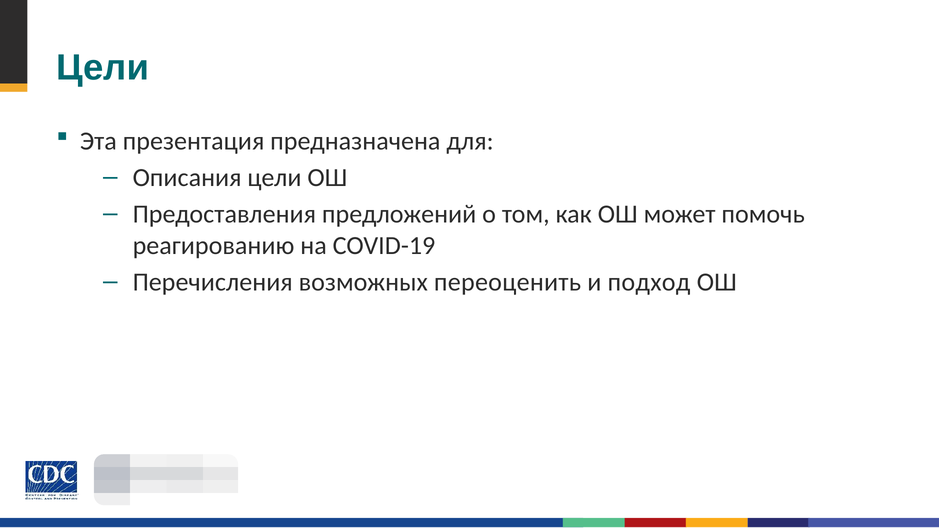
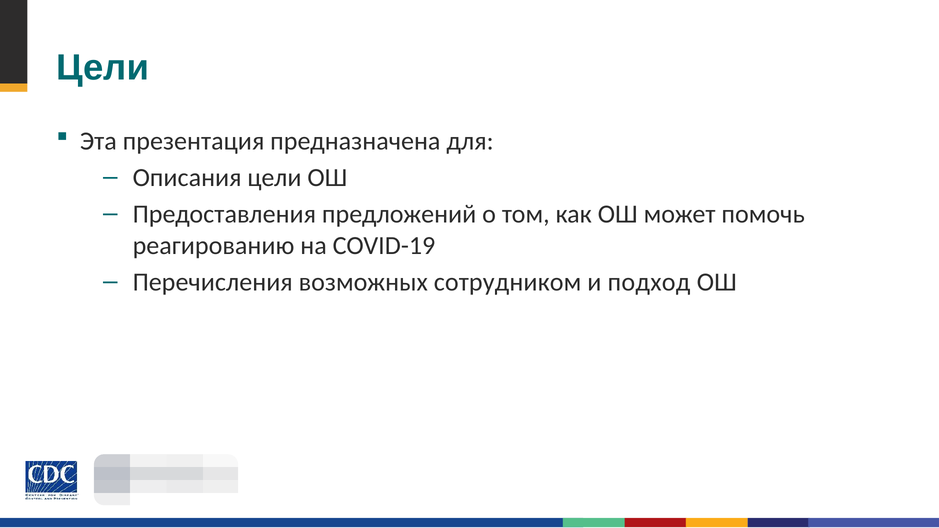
переоценить: переоценить -> сотрудником (508, 282)
